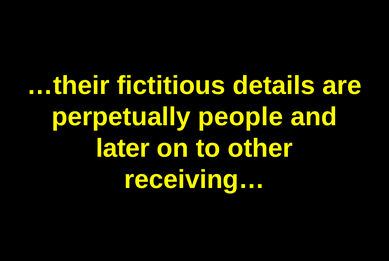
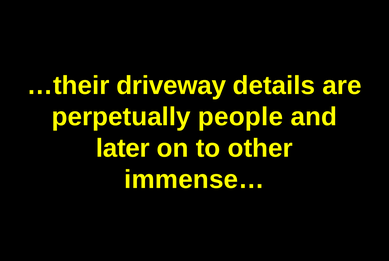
fictitious: fictitious -> driveway (171, 86)
receiving…: receiving… -> immense… (194, 179)
